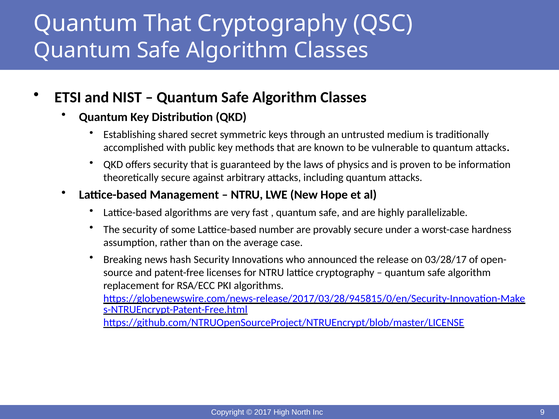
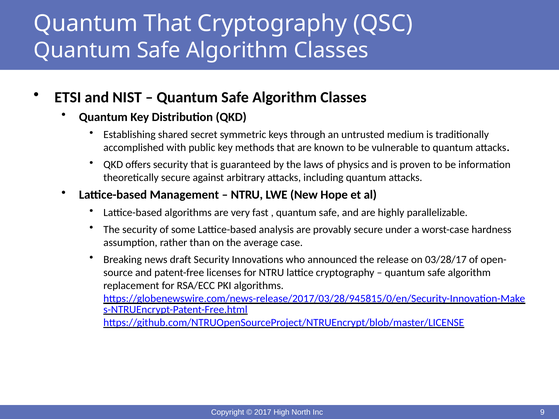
number: number -> analysis (276, 230)
hash: hash -> draft (181, 260)
